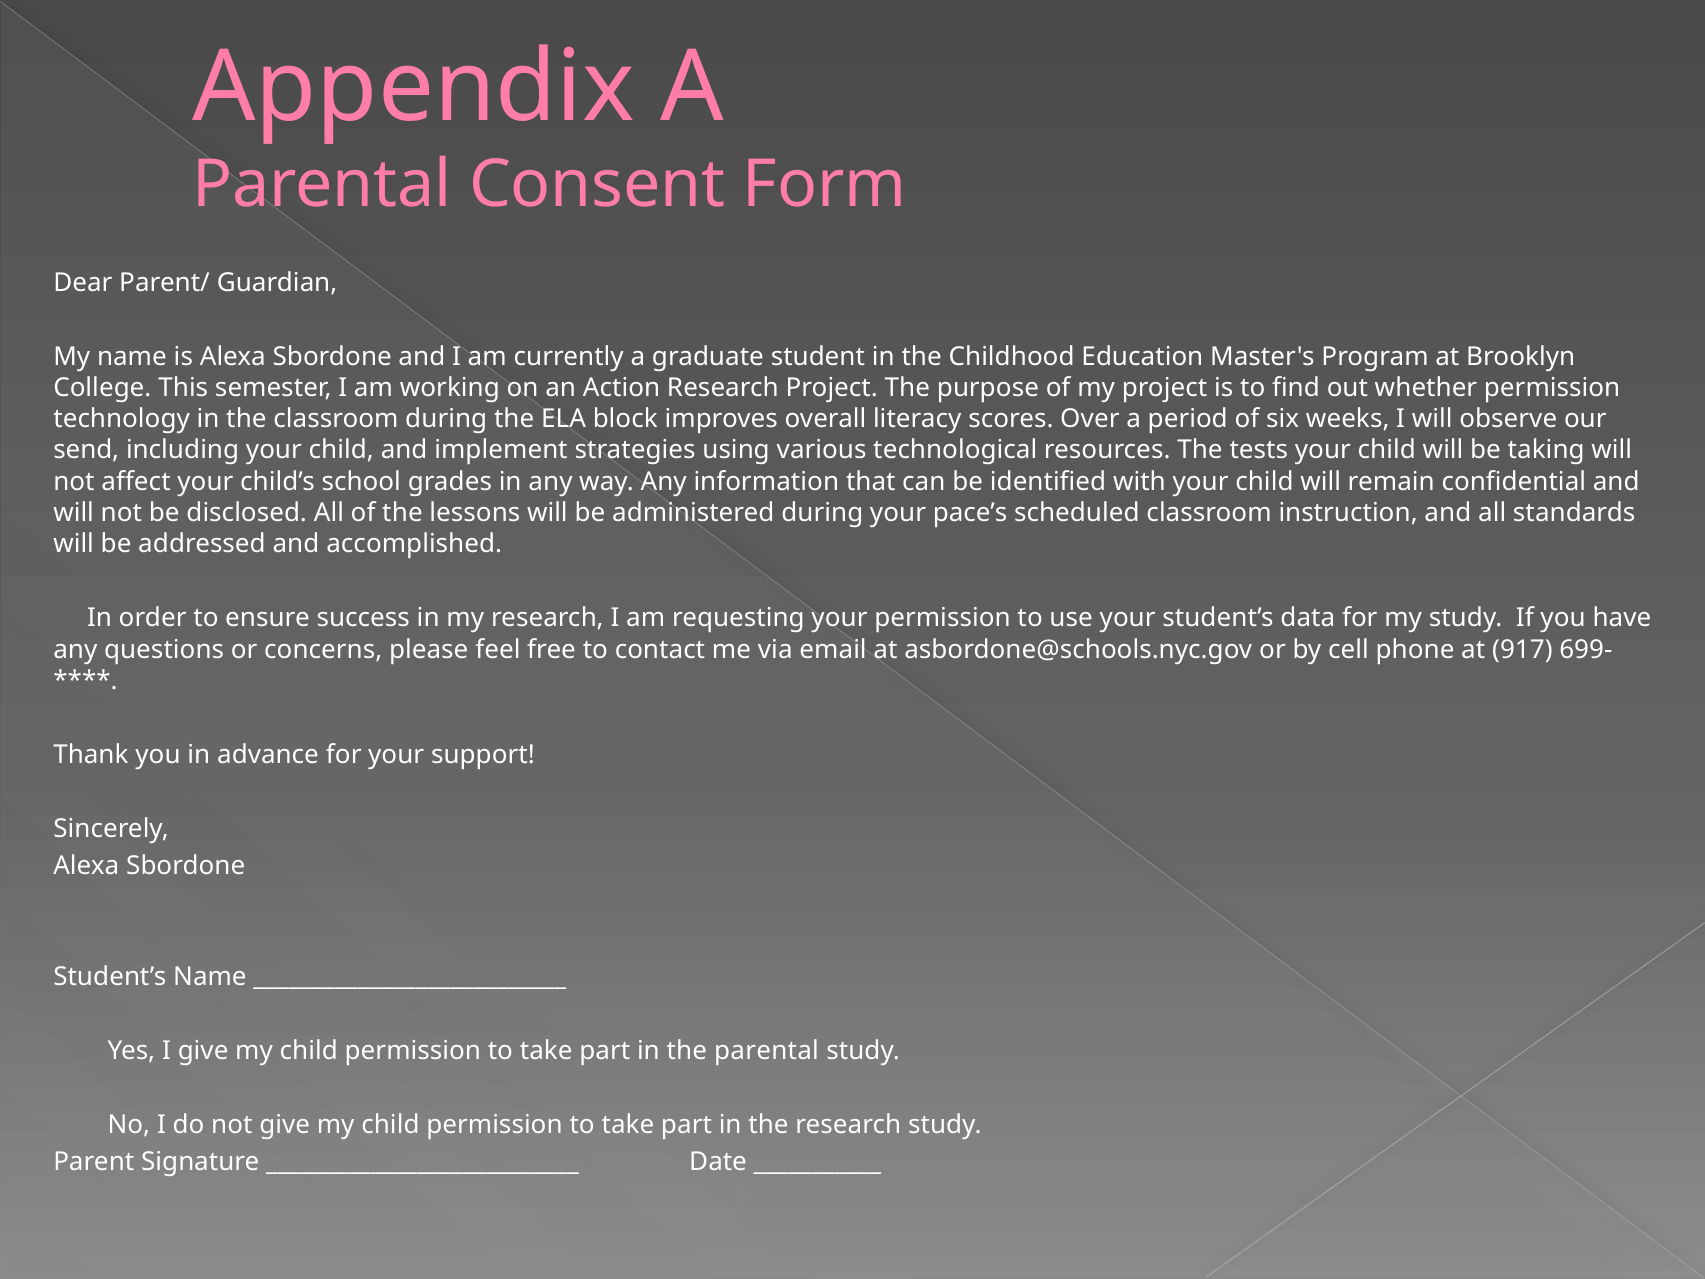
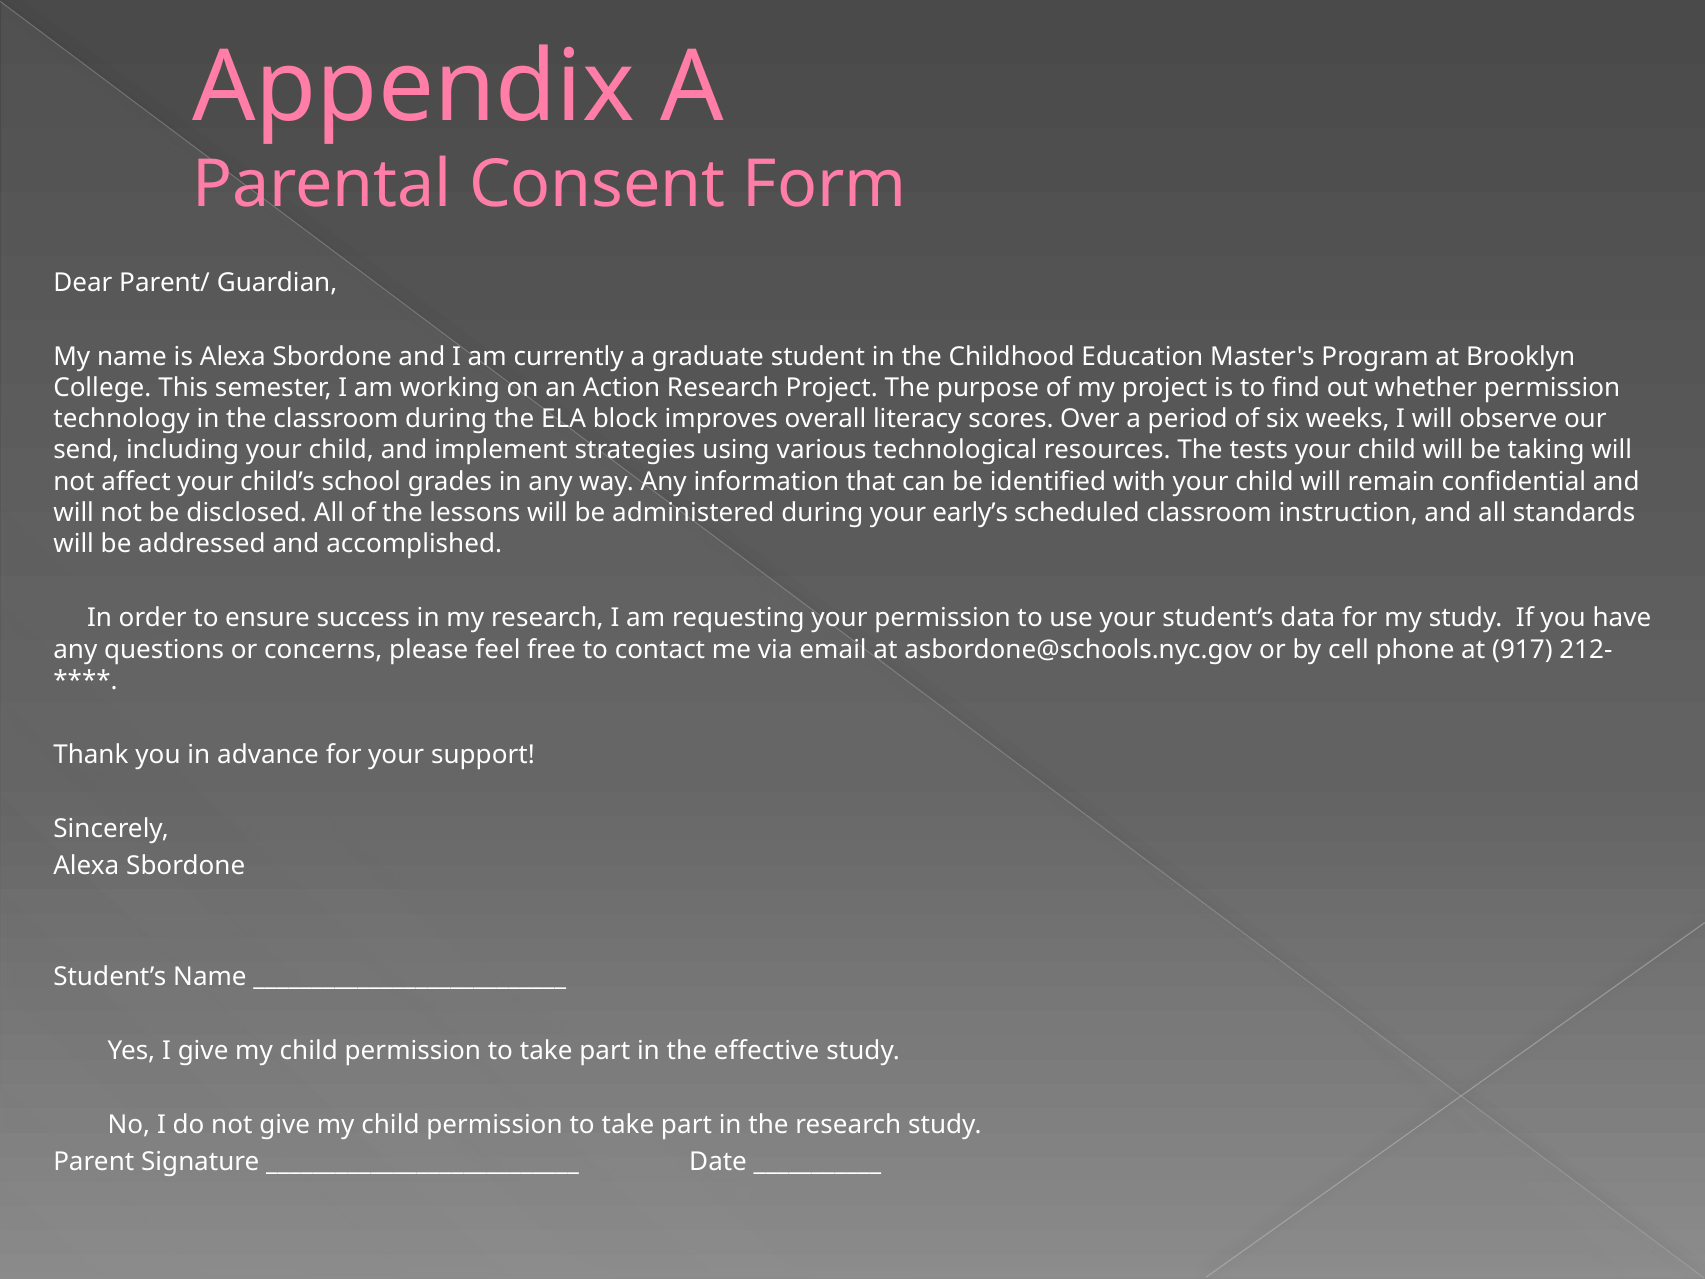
pace’s: pace’s -> early’s (970, 513)
699-: 699- -> 212- (1586, 649)
the parental: parental -> effective (767, 1050)
